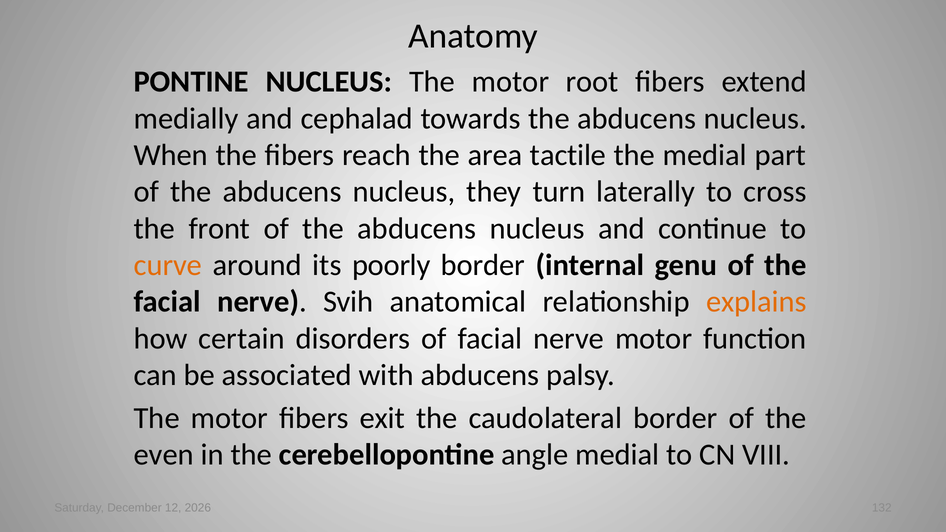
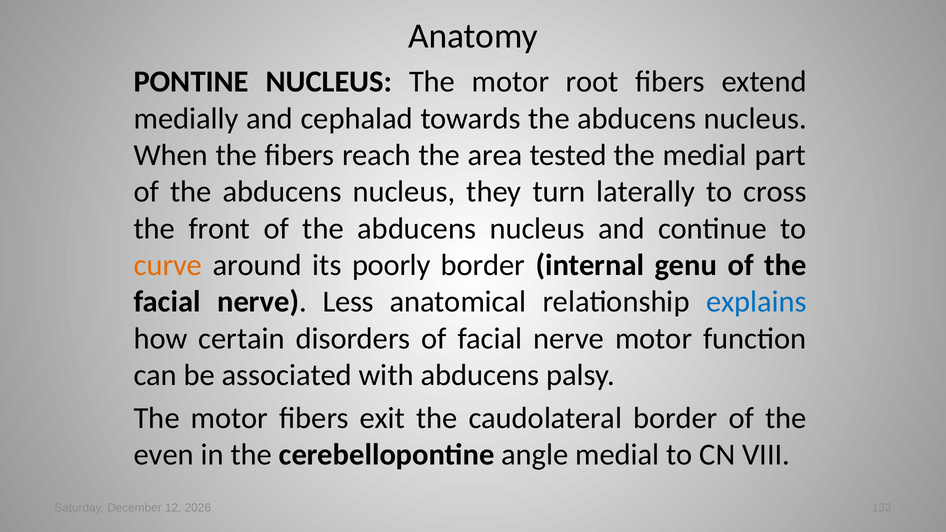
tactile: tactile -> tested (568, 155)
Svih: Svih -> Less (348, 302)
explains colour: orange -> blue (756, 302)
